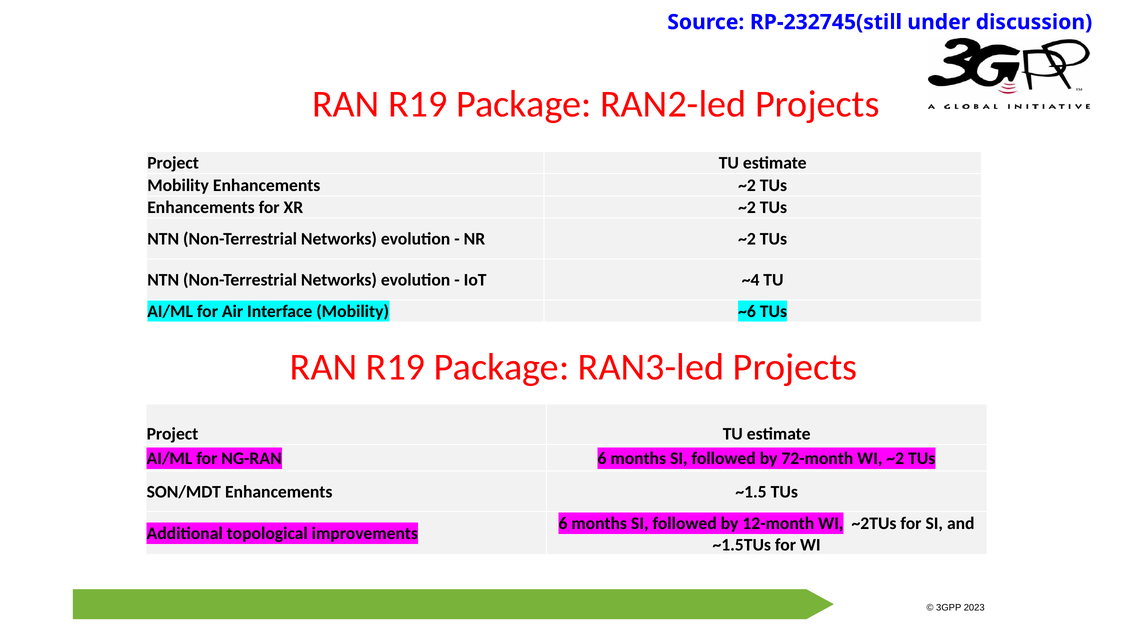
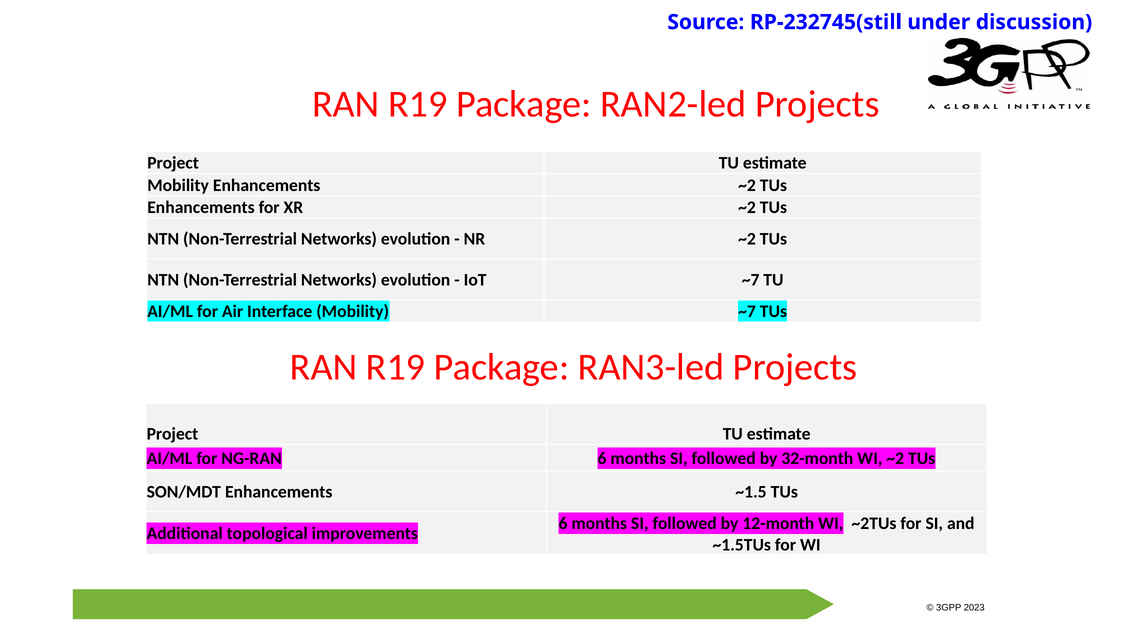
IoT ~4: ~4 -> ~7 (751, 280)
Mobility ~6: ~6 -> ~7 (747, 312)
72-month: 72-month -> 32-month (817, 459)
